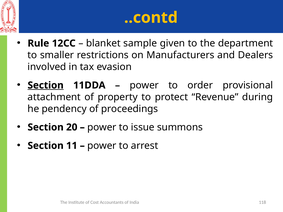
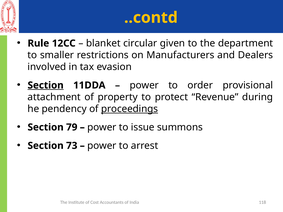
sample: sample -> circular (140, 43)
proceedings underline: none -> present (130, 109)
20: 20 -> 79 (72, 127)
11: 11 -> 73 (72, 146)
